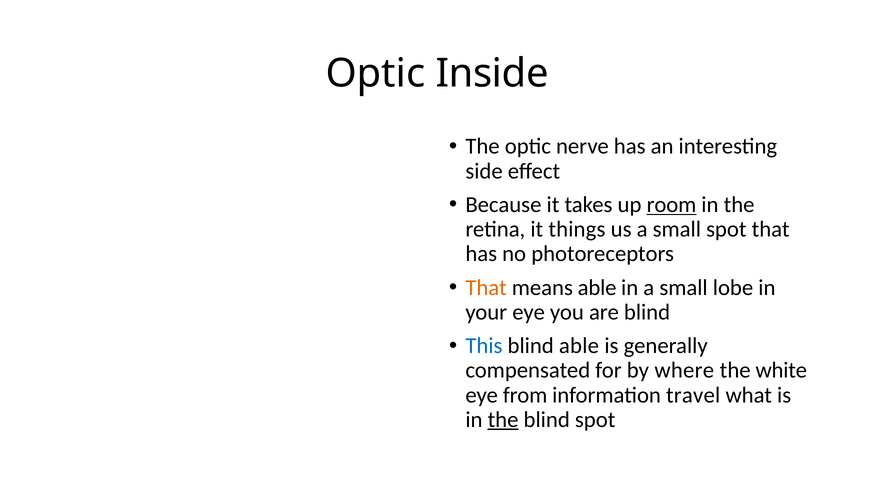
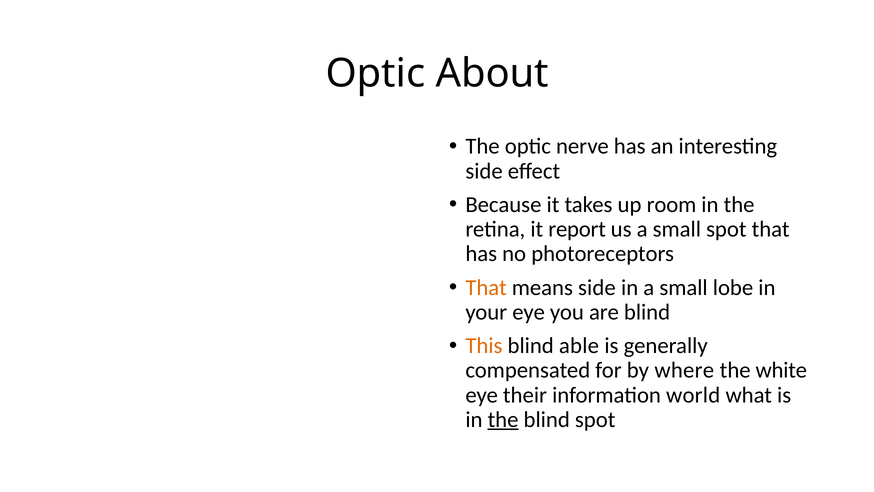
Inside: Inside -> About (492, 73)
room underline: present -> none (672, 205)
things: things -> report (577, 229)
means able: able -> side (597, 287)
This colour: blue -> orange (484, 346)
from: from -> their (525, 395)
travel: travel -> world (693, 395)
